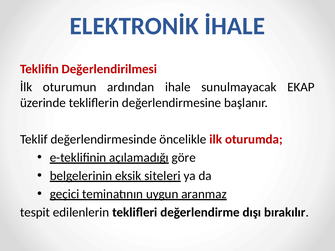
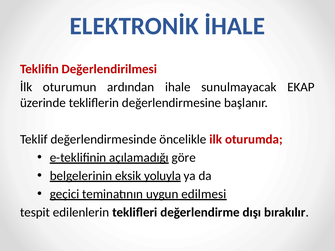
siteleri: siteleri -> yoluyla (163, 176)
aranmaz: aranmaz -> edilmesi (204, 194)
